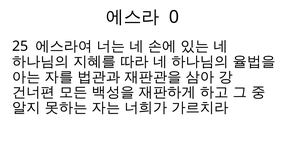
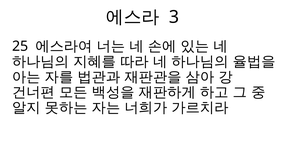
0: 0 -> 3 (174, 17)
